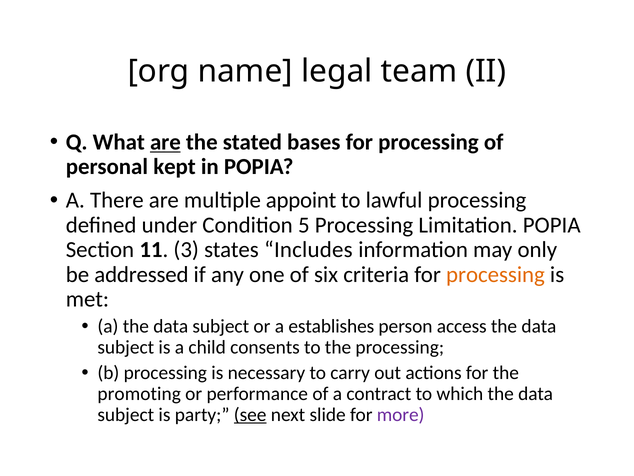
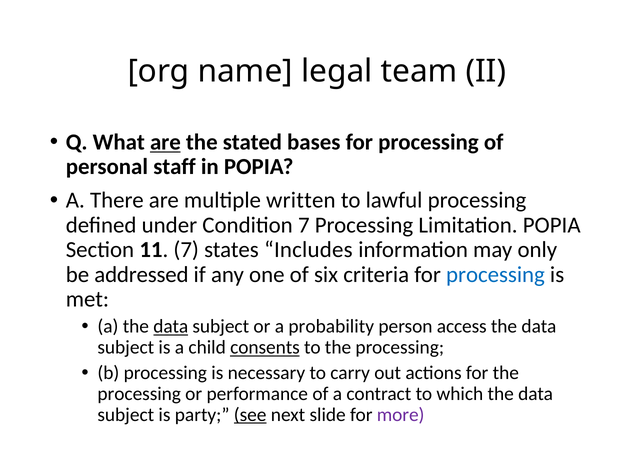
kept: kept -> staff (174, 167)
appoint: appoint -> written (301, 200)
Condition 5: 5 -> 7 (304, 225)
11 3: 3 -> 7 (186, 250)
processing colour: orange -> blue (495, 274)
data underline: none -> present (171, 326)
establishes: establishes -> probability (331, 326)
consents underline: none -> present (265, 347)
promoting: promoting -> processing (139, 393)
